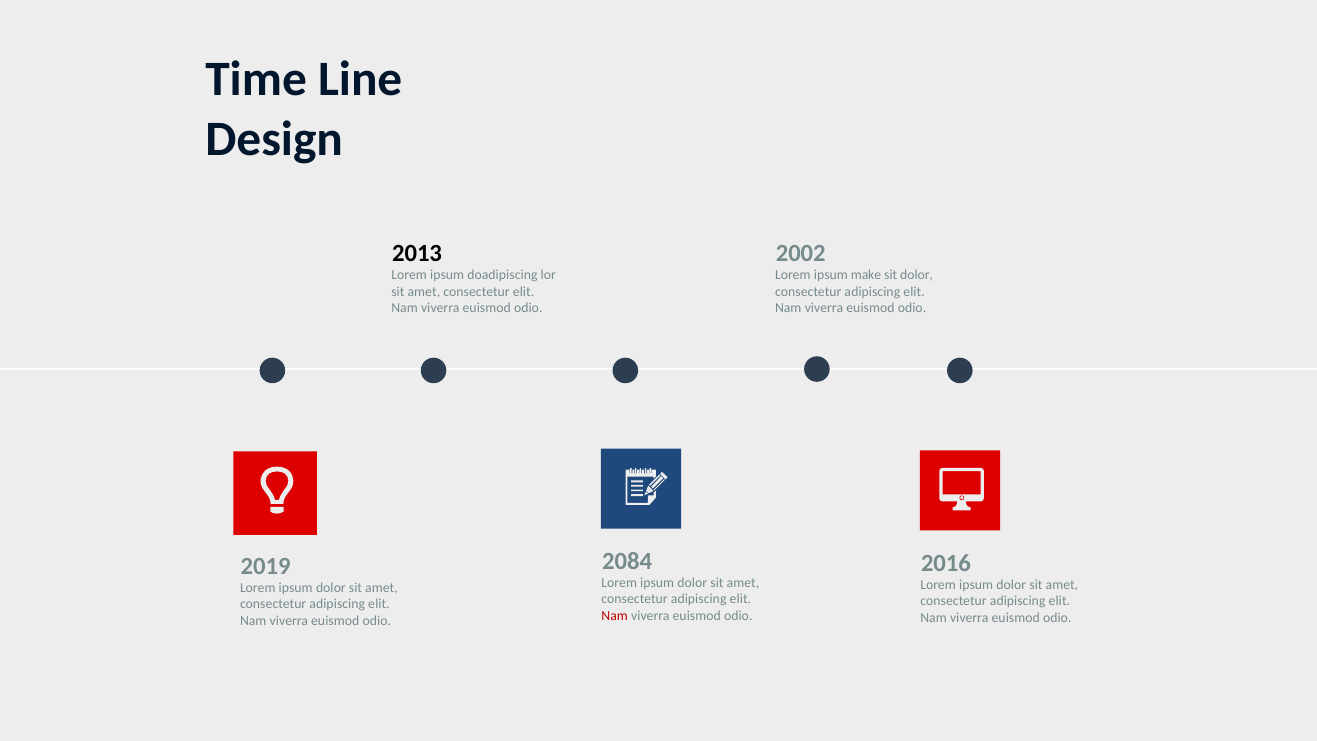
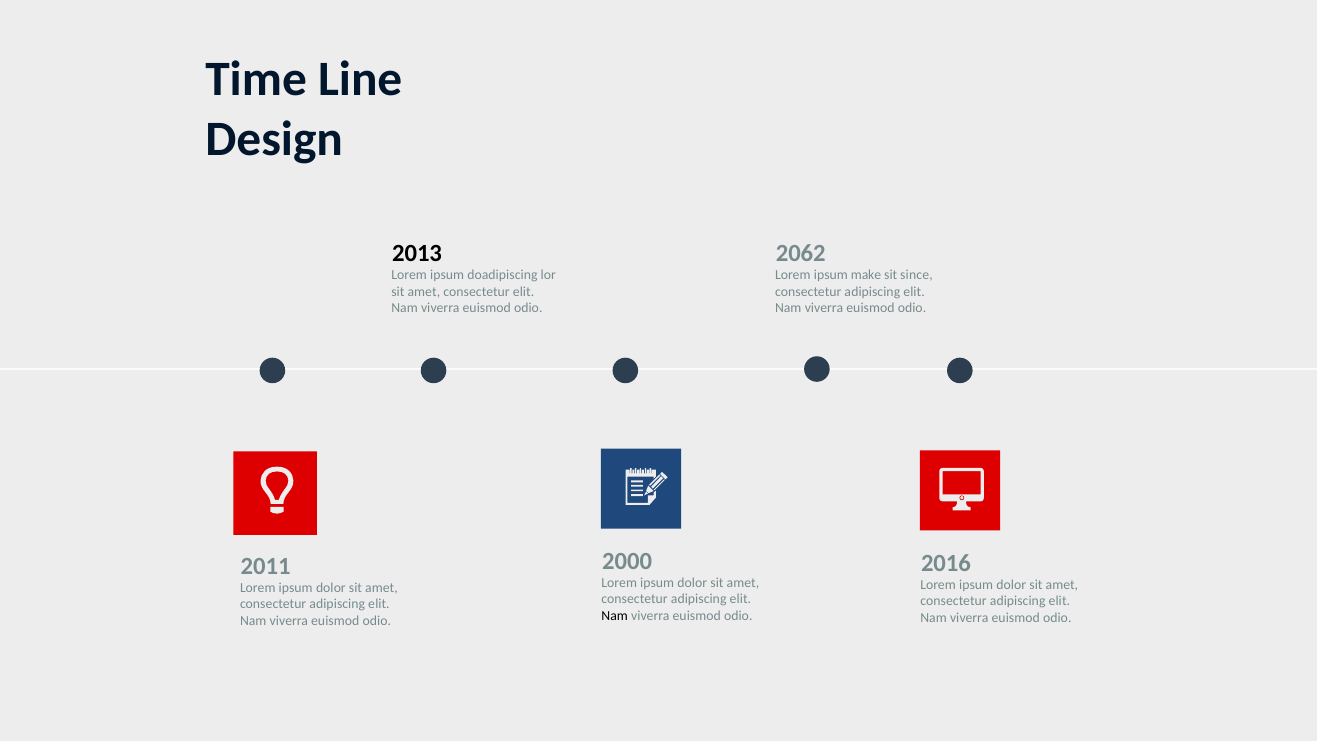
2002: 2002 -> 2062 (801, 253)
sit dolor: dolor -> since (916, 275)
2084: 2084 -> 2000 (627, 561)
2019: 2019 -> 2011 (266, 566)
Nam colour: red -> black (615, 616)
